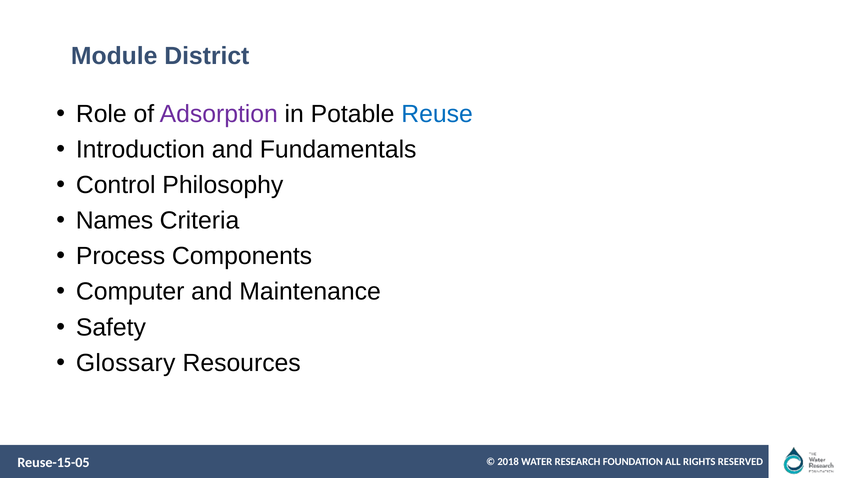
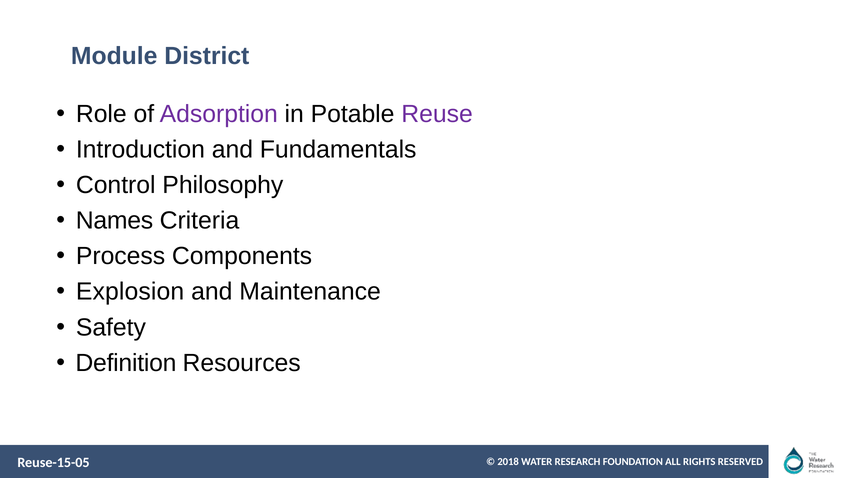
Reuse colour: blue -> purple (437, 114)
Computer: Computer -> Explosion (130, 291)
Glossary: Glossary -> Definition (126, 363)
